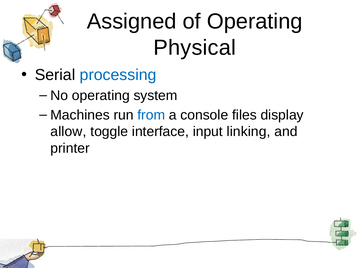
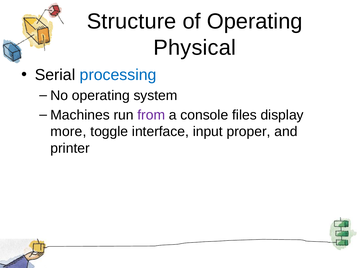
Assigned: Assigned -> Structure (132, 21)
from colour: blue -> purple (151, 115)
allow: allow -> more (68, 132)
linking: linking -> proper (249, 132)
